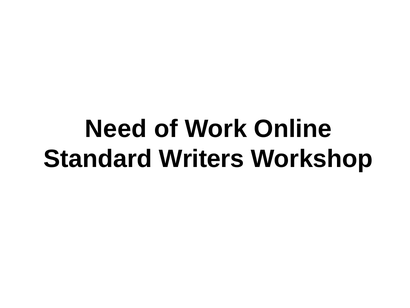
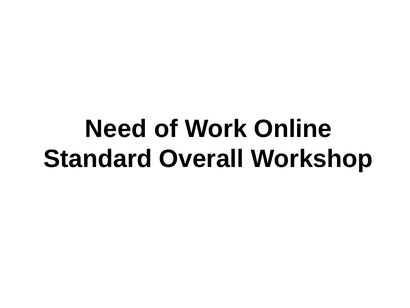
Writers: Writers -> Overall (201, 159)
